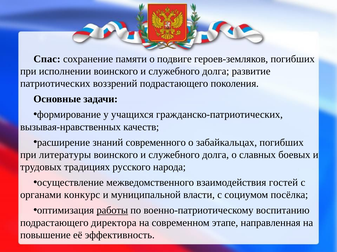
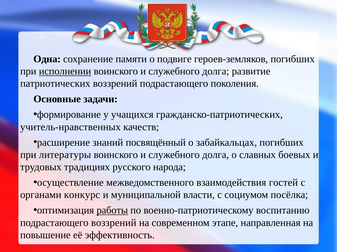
Спас: Спас -> Одна (47, 59)
исполнении underline: none -> present (65, 71)
вызывая-нравственных: вызывая-нравственных -> учитель-нравственных (70, 127)
современного: современного -> посвящённый (156, 143)
подрастающего директора: директора -> воззрений (114, 223)
